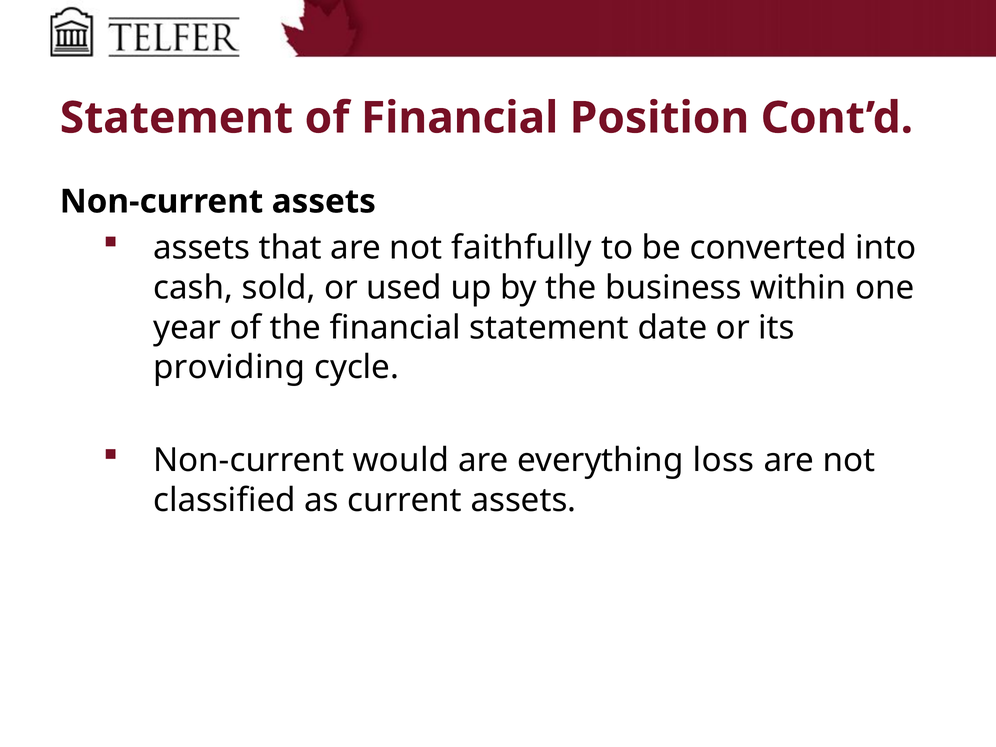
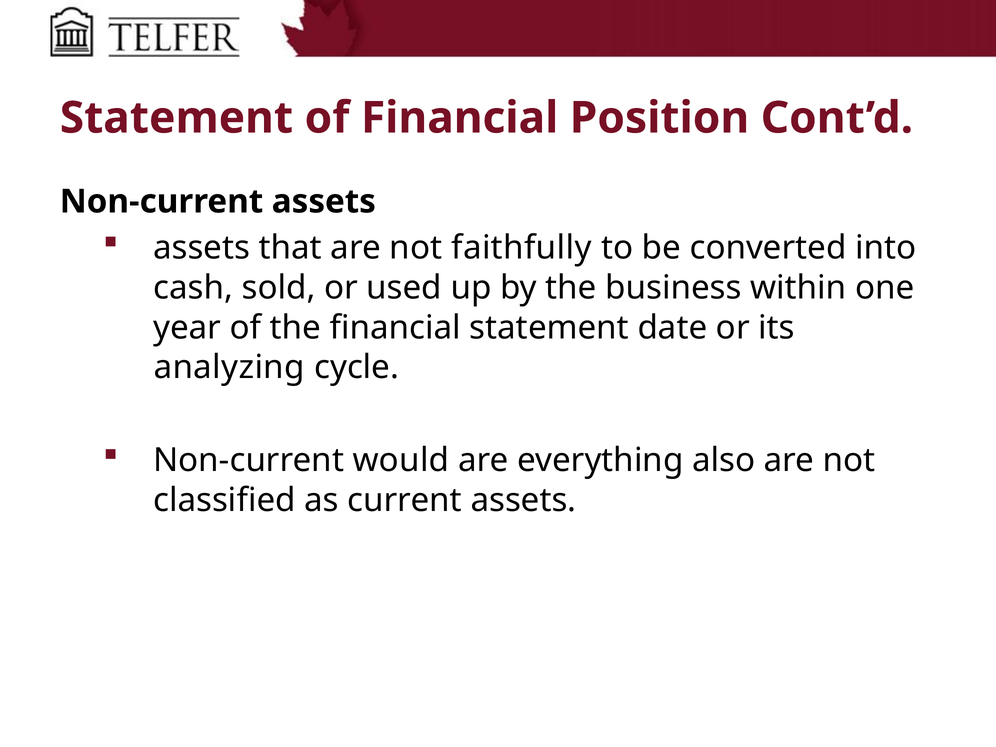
providing: providing -> analyzing (229, 368)
loss: loss -> also (724, 460)
